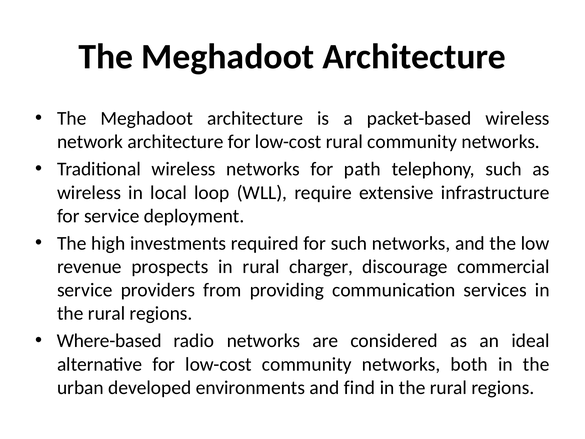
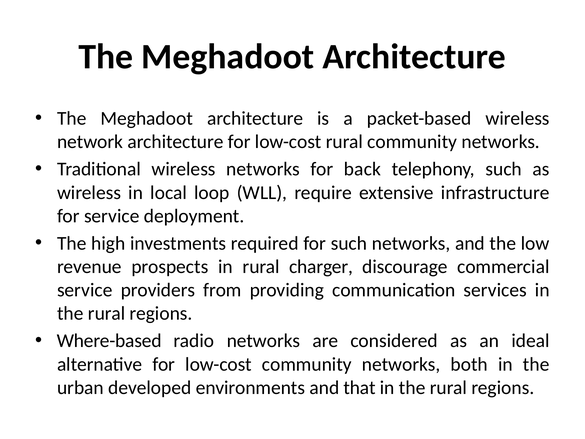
path: path -> back (362, 169)
find: find -> that (360, 387)
